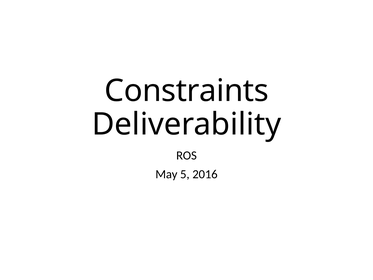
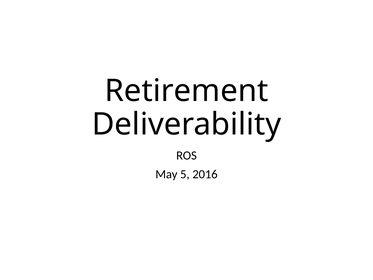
Constraints: Constraints -> Retirement (186, 91)
